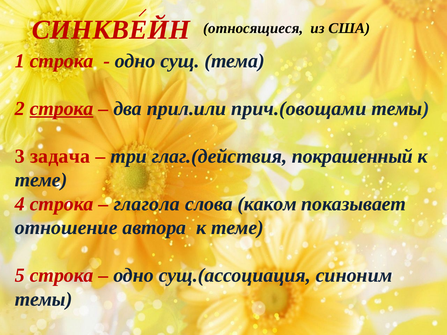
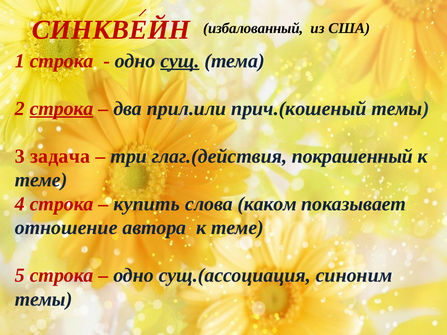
относящиеся: относящиеся -> избалованный (253, 28)
сущ underline: none -> present (180, 61)
прич.(овощами: прич.(овощами -> прич.(кошеный (299, 109)
глагола: глагола -> купить (147, 204)
